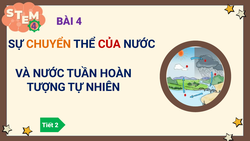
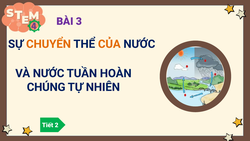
4: 4 -> 3 (79, 21)
CỦA colour: red -> orange (109, 44)
TƯỢNG: TƯỢNG -> CHÚNG (46, 87)
